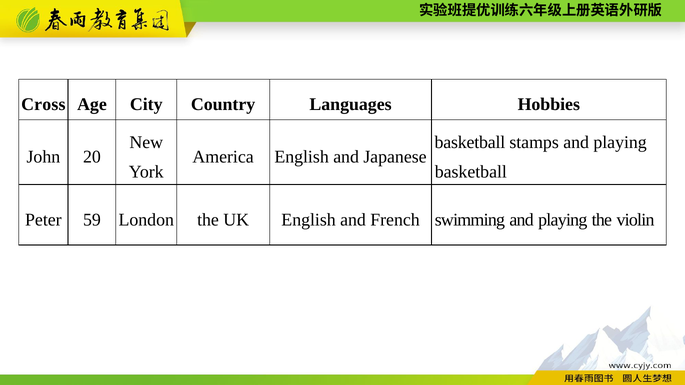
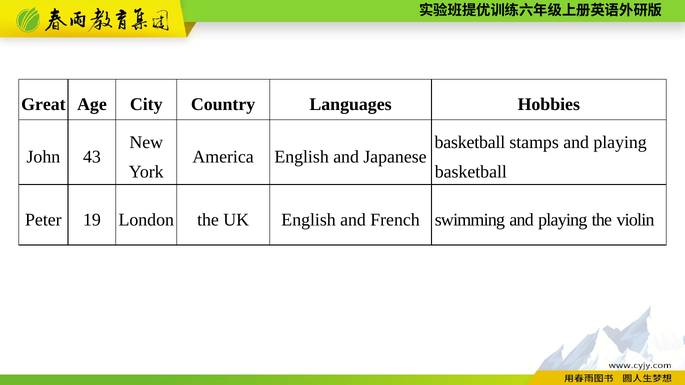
Cross: Cross -> Great (43, 105)
20: 20 -> 43 (92, 157)
59: 59 -> 19 (92, 220)
